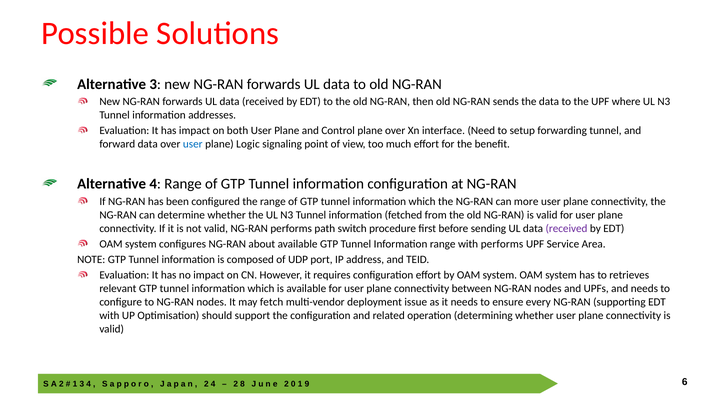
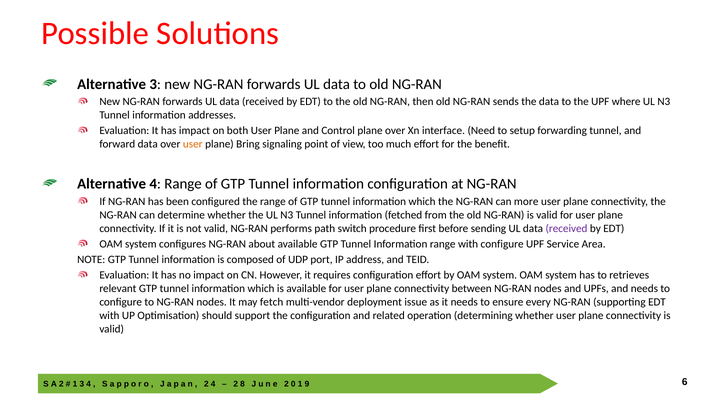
user colour: blue -> orange (193, 144)
Logic: Logic -> Bring (248, 144)
with performs: performs -> configure (502, 244)
